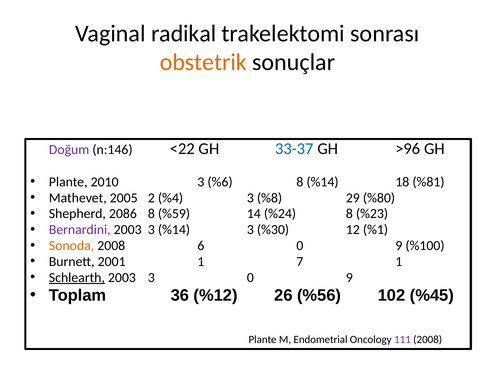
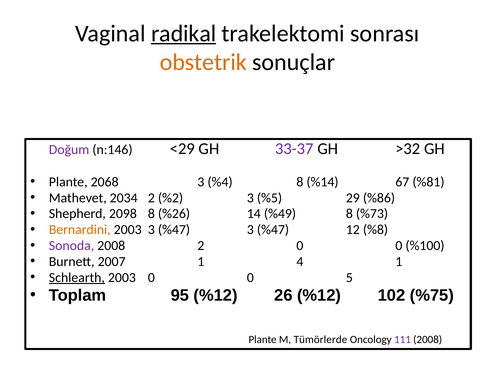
radikal underline: none -> present (184, 33)
<22: <22 -> <29 (182, 149)
33-37 colour: blue -> purple (294, 149)
>96: >96 -> >32 (408, 149)
2010: 2010 -> 2068 (105, 182)
%6: %6 -> %4 (220, 182)
18: 18 -> 67 (402, 182)
2005: 2005 -> 2034 (124, 198)
%4: %4 -> %2 (171, 198)
%8: %8 -> %5 (270, 198)
%80: %80 -> %86 (379, 198)
2086: 2086 -> 2098 (123, 214)
%59: %59 -> %26 (174, 214)
%24: %24 -> %49 (280, 214)
%23: %23 -> %73 (372, 214)
Bernardini colour: purple -> orange (80, 230)
2003 3 %14: %14 -> %47 (174, 230)
%30: %30 -> %47 (273, 230)
%1: %1 -> %8 (376, 230)
Sonoda colour: orange -> purple (72, 246)
2008 6: 6 -> 2 (201, 246)
9: 9 -> 0 (399, 246)
2001: 2001 -> 2007 (112, 262)
7: 7 -> 4 (300, 262)
3: 3 -> 0 (151, 278)
9: 9 -> 5 (349, 278)
36: 36 -> 95 (180, 295)
26 %56: %56 -> %12 (319, 295)
%45: %45 -> %75 (432, 295)
Endometrial: Endometrial -> Tümörlerde (320, 340)
